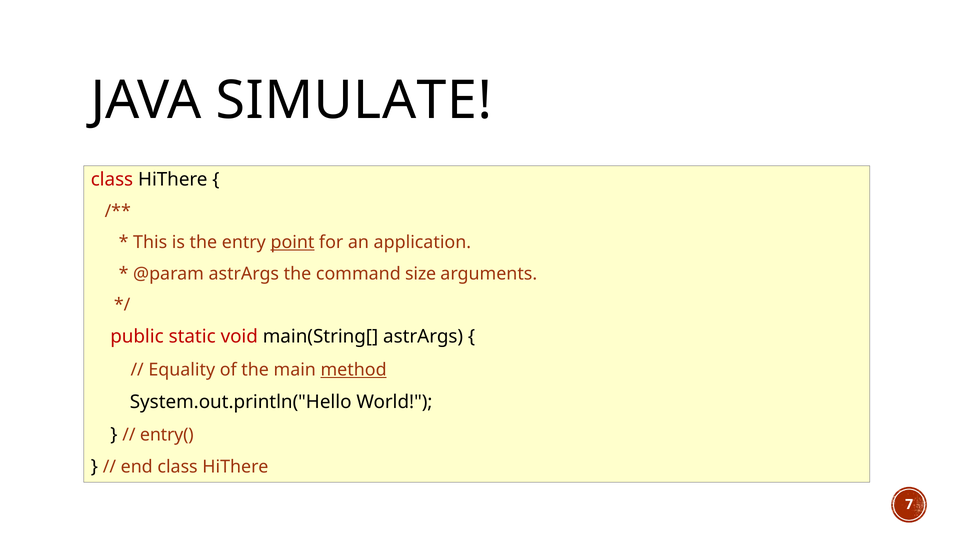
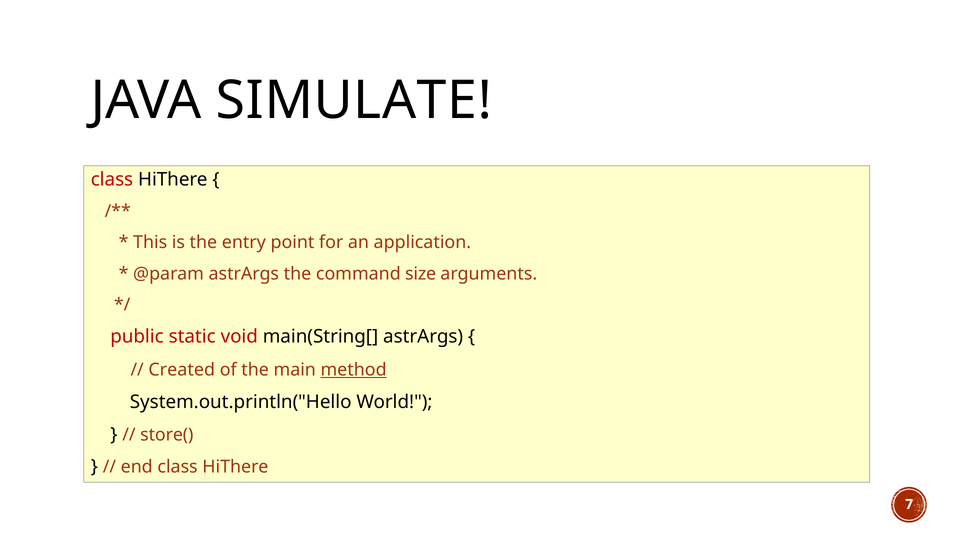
point underline: present -> none (292, 242)
Equality: Equality -> Created (182, 370)
entry(: entry( -> store( (167, 435)
